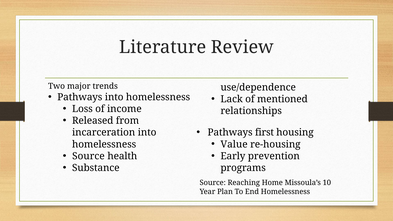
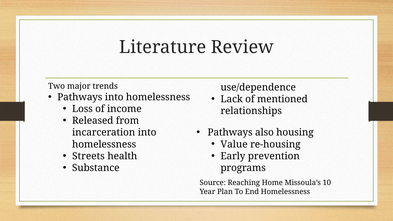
first: first -> also (264, 133)
Source: Source -> Streets (88, 156)
